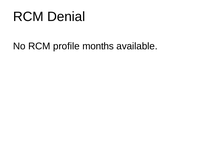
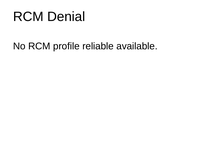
months: months -> reliable (98, 46)
